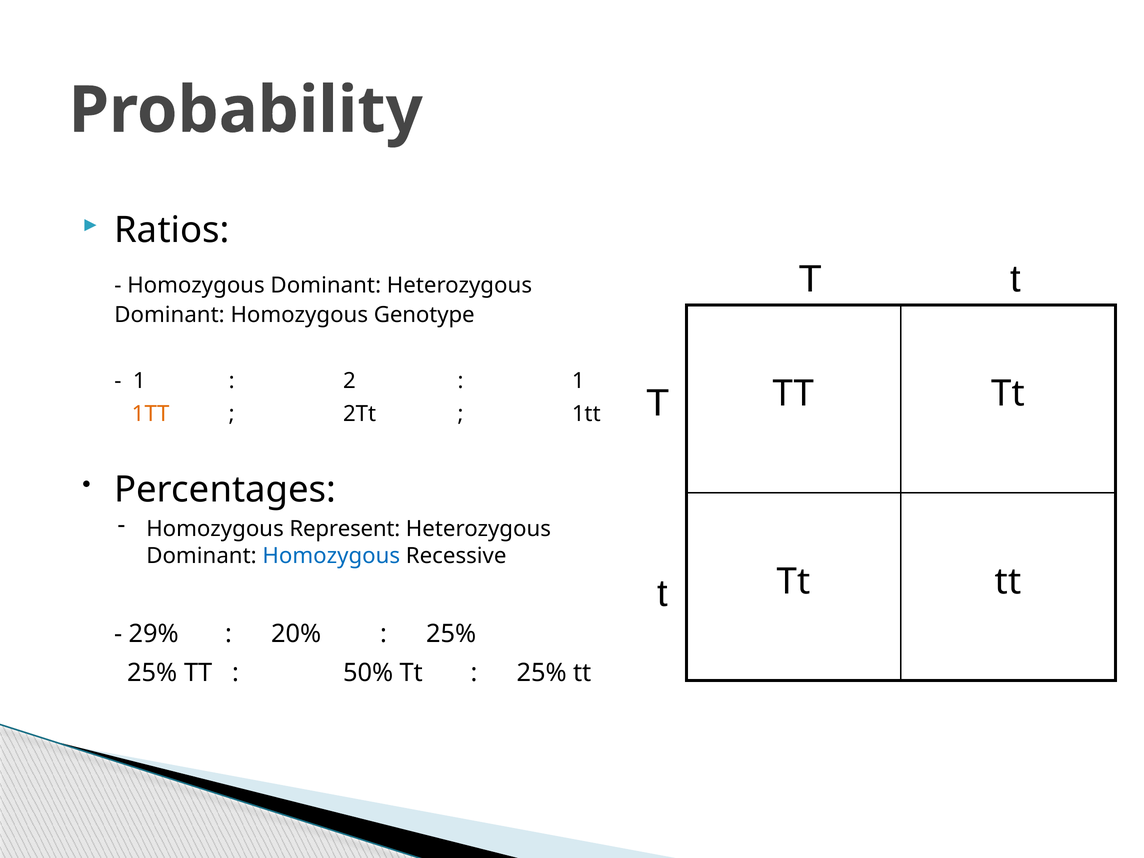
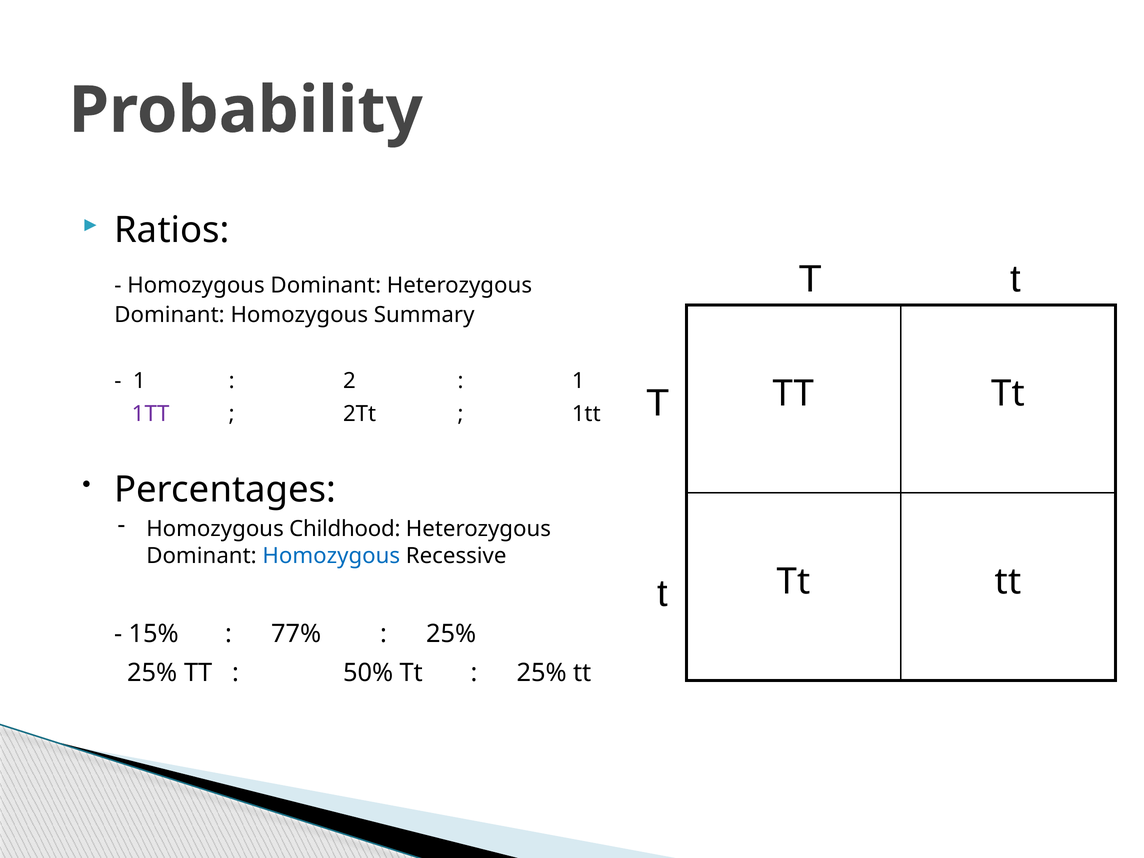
Genotype: Genotype -> Summary (424, 315)
1TT colour: orange -> purple (151, 414)
Represent: Represent -> Childhood (345, 529)
29%: 29% -> 15% (154, 634)
20%: 20% -> 77% (296, 634)
